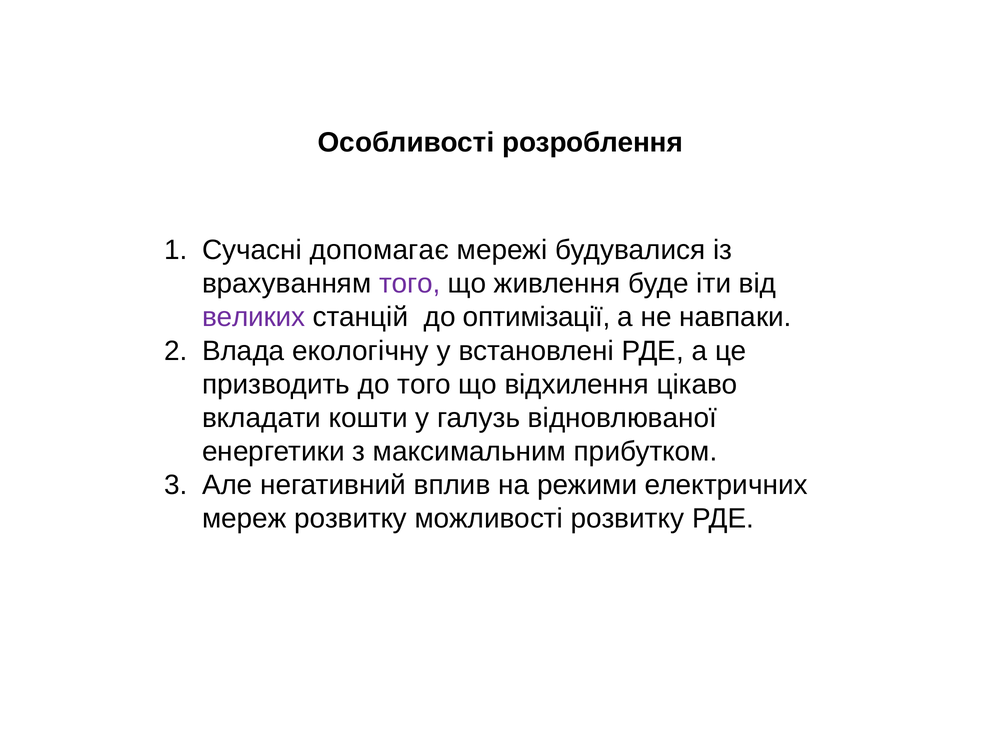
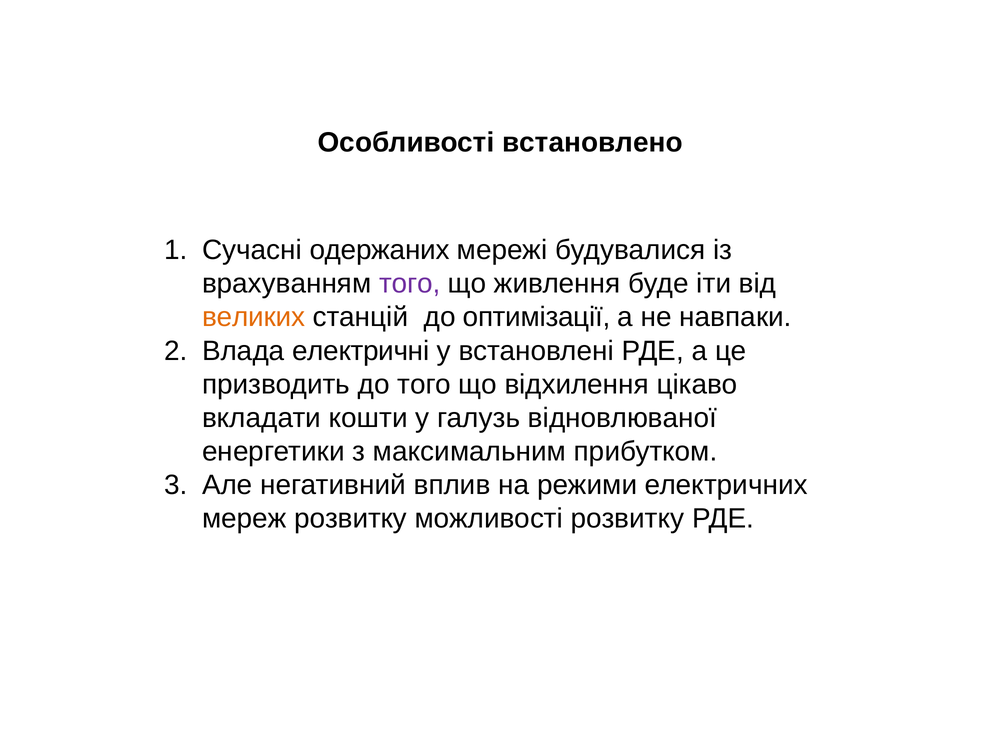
розроблення: розроблення -> встановлено (592, 143)
допомагає: допомагає -> одержаних (380, 250)
великих colour: purple -> orange (254, 317)
екологічну: екологічну -> електричні (361, 351)
